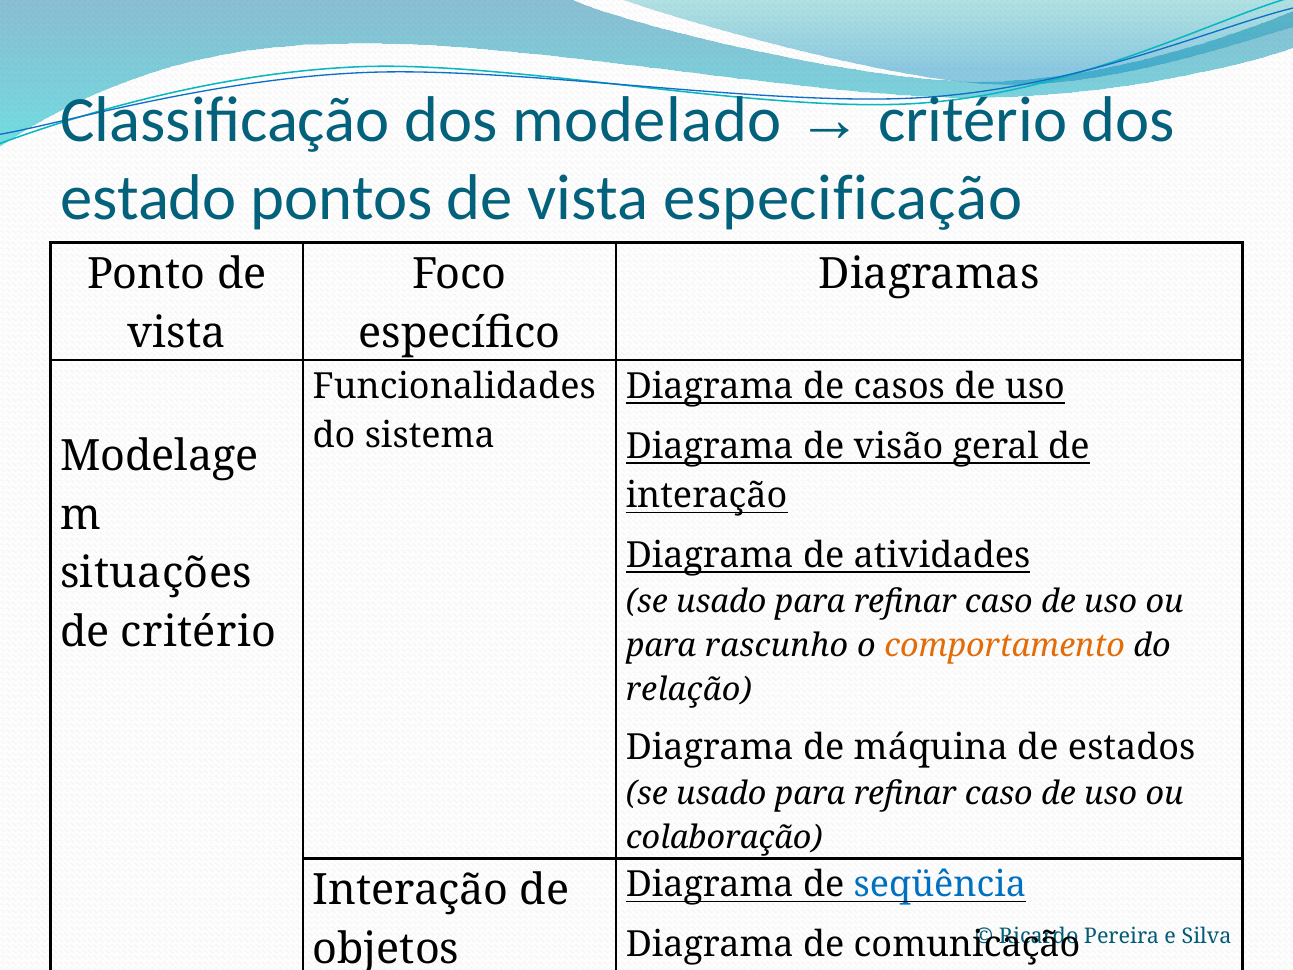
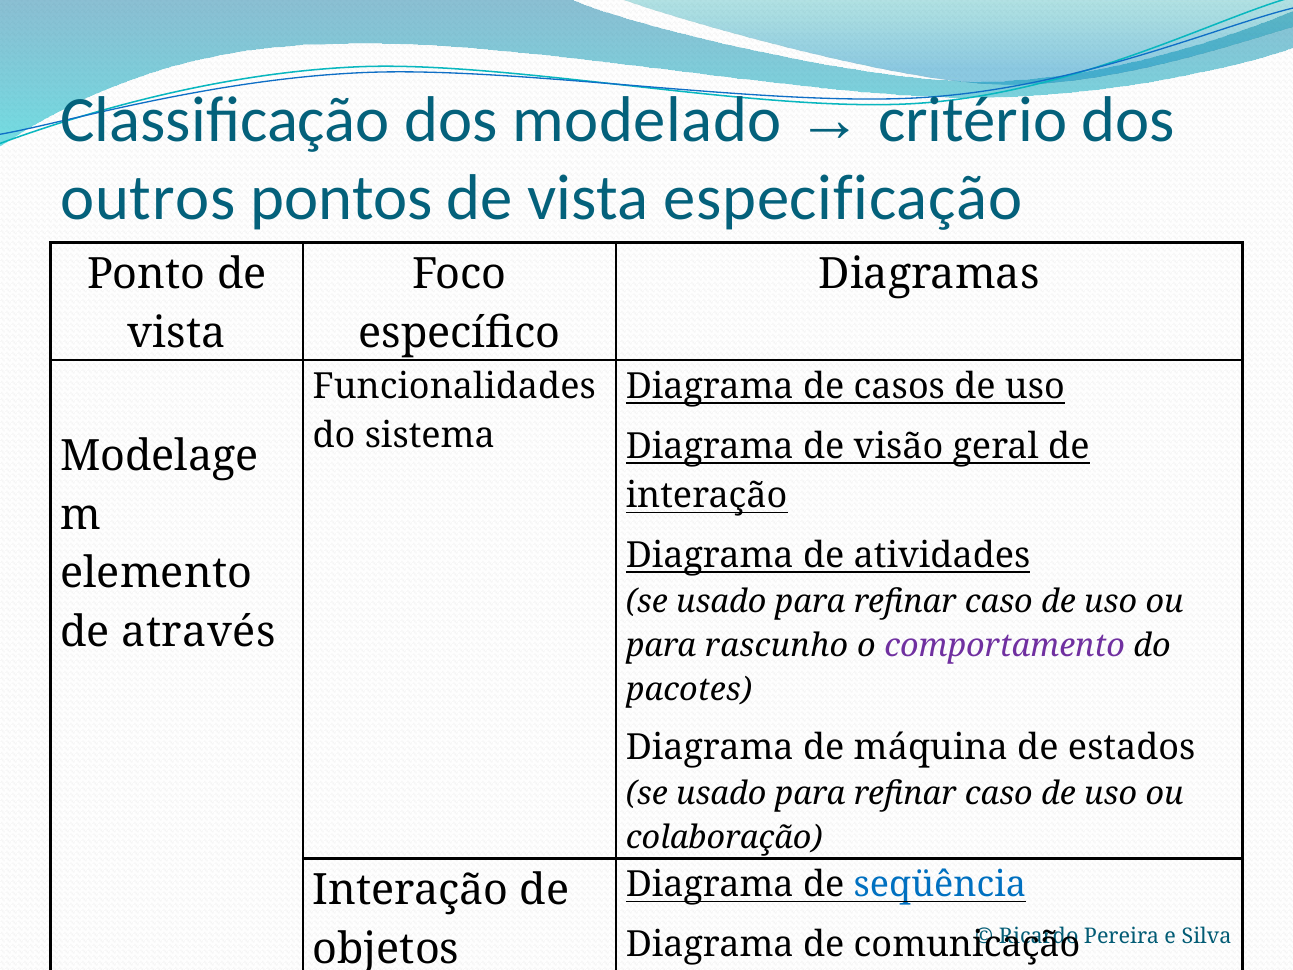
estado: estado -> outros (148, 198)
situações: situações -> elemento (156, 574)
de critério: critério -> através (198, 632)
comportamento colour: orange -> purple (1005, 646)
relação: relação -> pacotes (689, 690)
